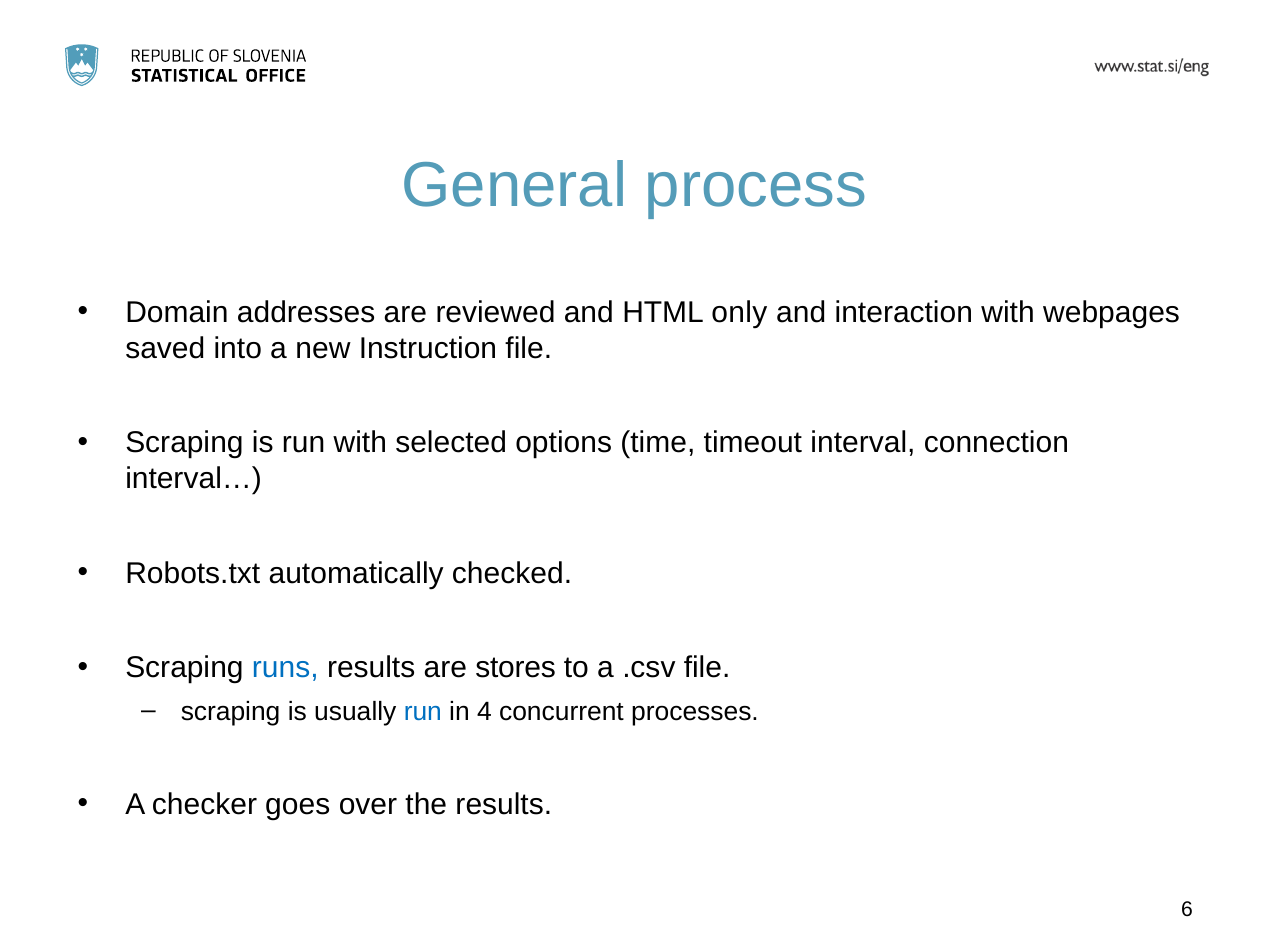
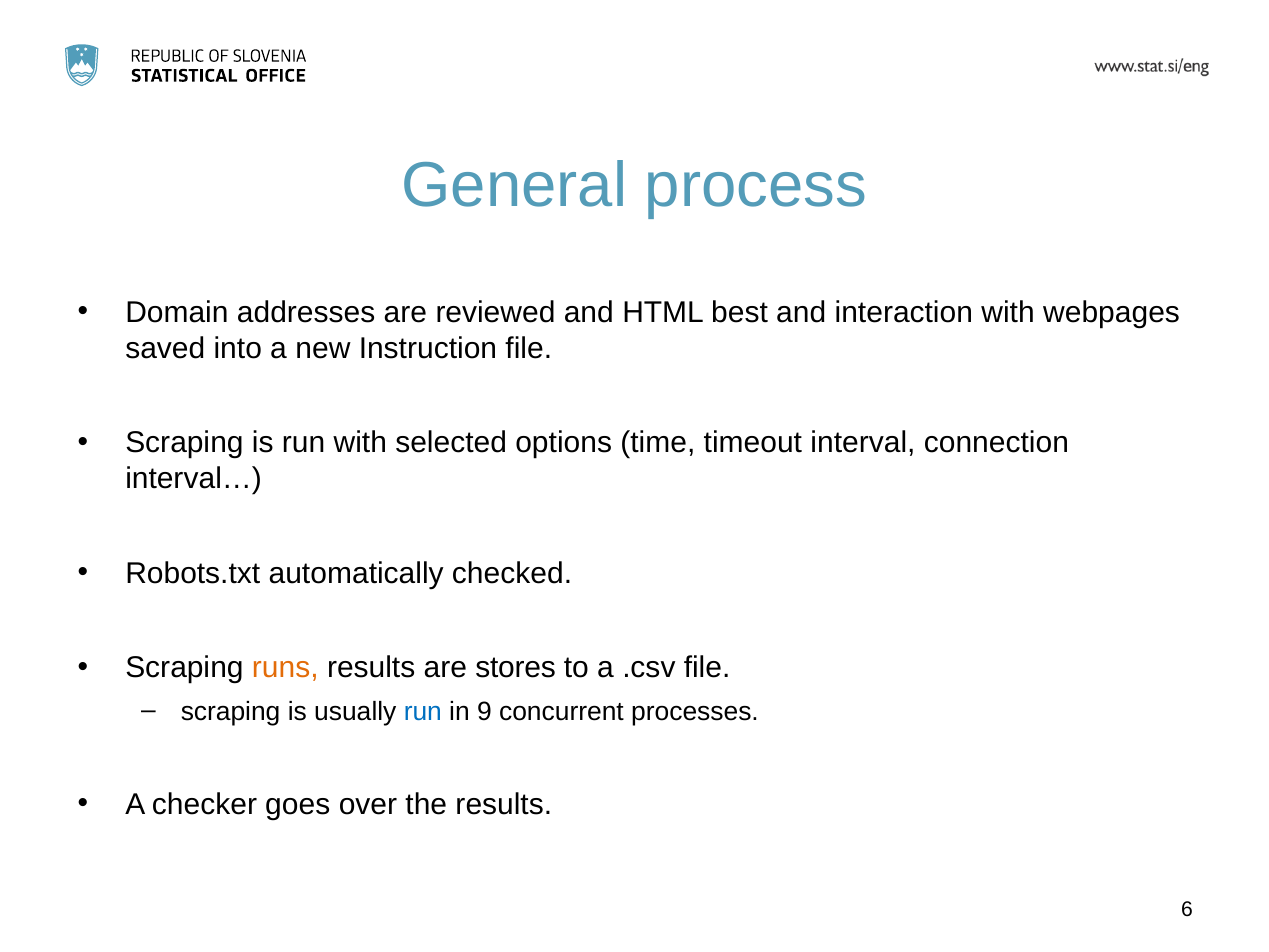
only: only -> best (740, 312)
runs colour: blue -> orange (285, 668)
4: 4 -> 9 (484, 711)
